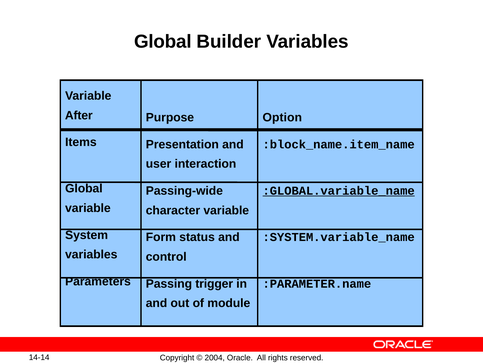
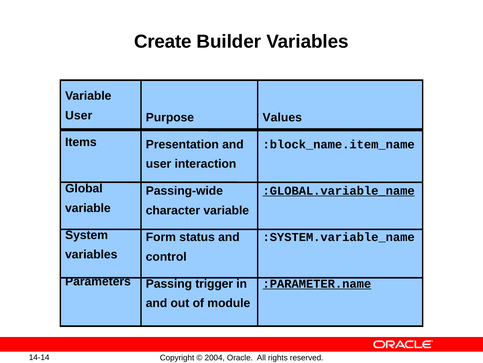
Global: Global -> Create (163, 41)
After: After -> User (79, 115)
Option: Option -> Values (282, 117)
:PARAMETER.name underline: none -> present (317, 283)
